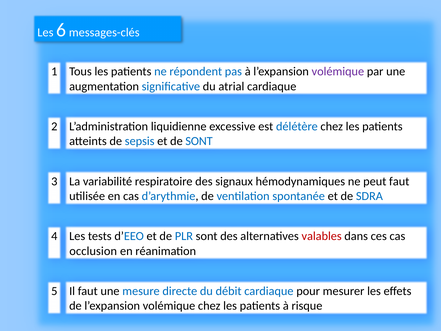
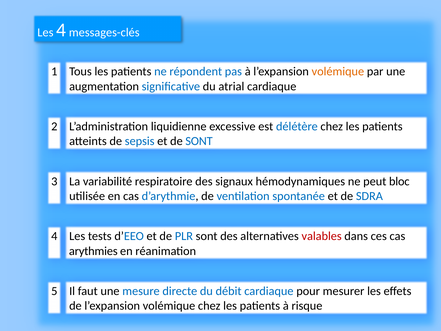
Les 6: 6 -> 4 (61, 30)
volémique colour: purple -> orange (338, 72)
peut faut: faut -> bloc (399, 181)
occlusion: occlusion -> arythmies (93, 251)
